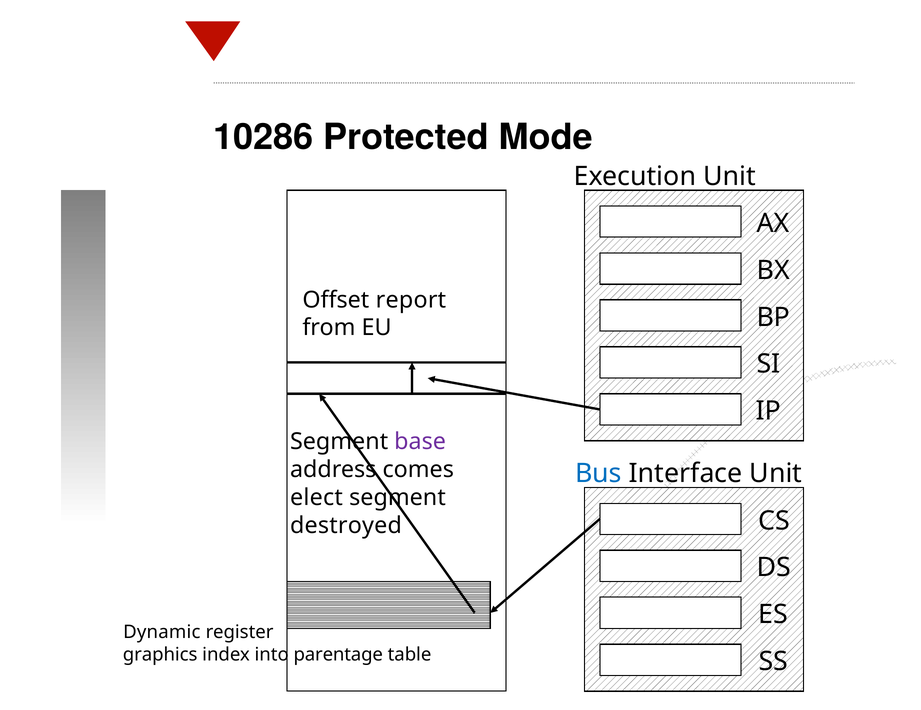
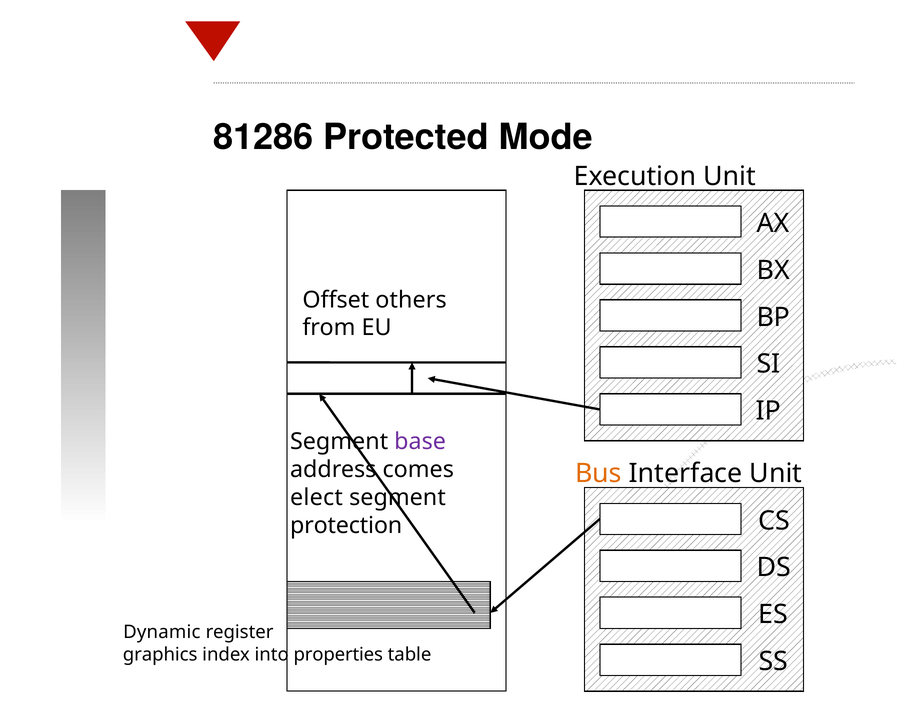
10286: 10286 -> 81286 (263, 137)
report: report -> others (411, 300)
Bus colour: blue -> orange (598, 473)
destroyed: destroyed -> protection (346, 525)
parentage: parentage -> properties (338, 654)
